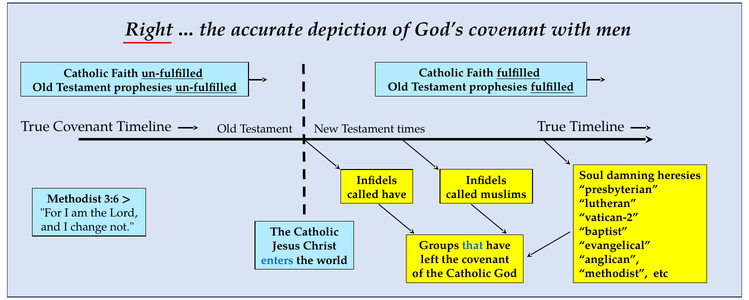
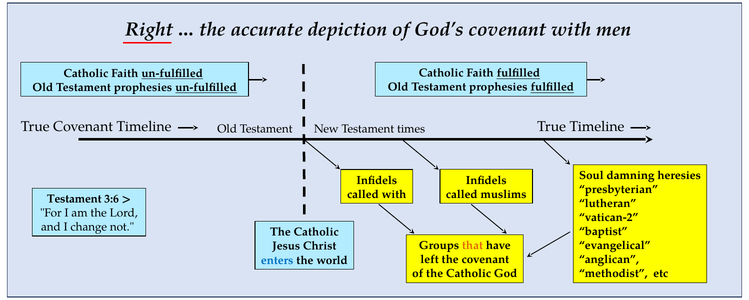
called have: have -> with (394, 194)
Methodist: Methodist -> Testament (74, 199)
that colour: blue -> orange (473, 245)
